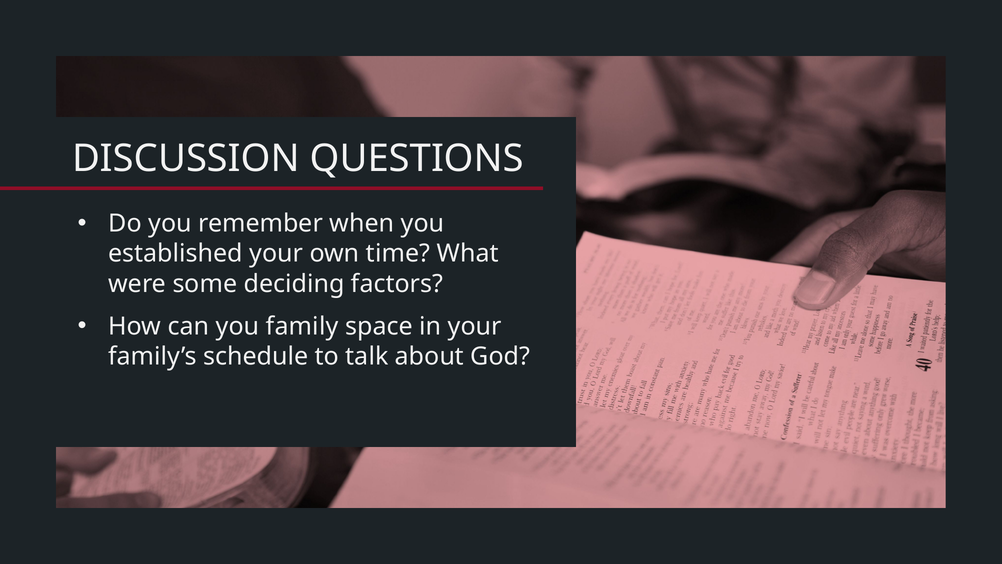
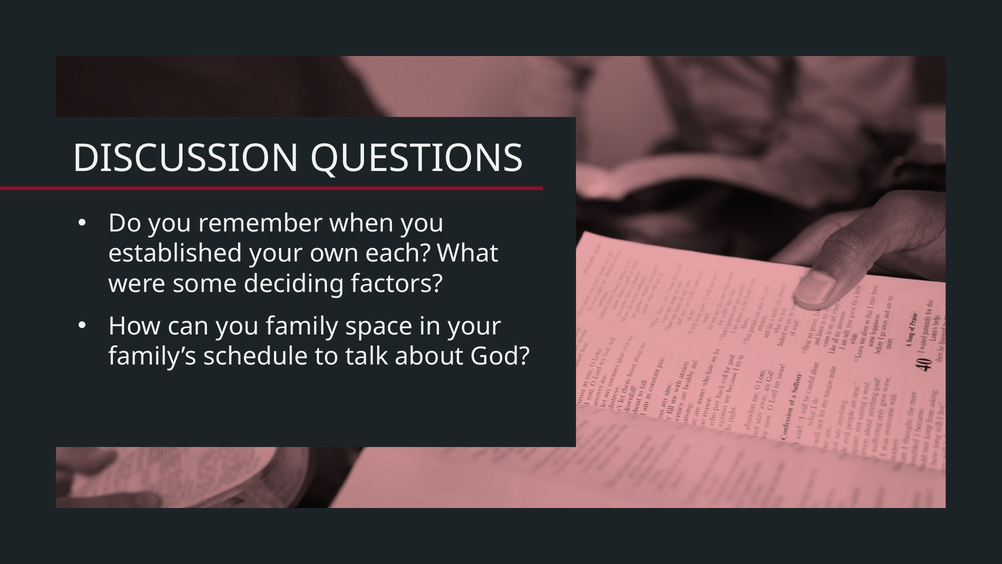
time: time -> each (398, 254)
